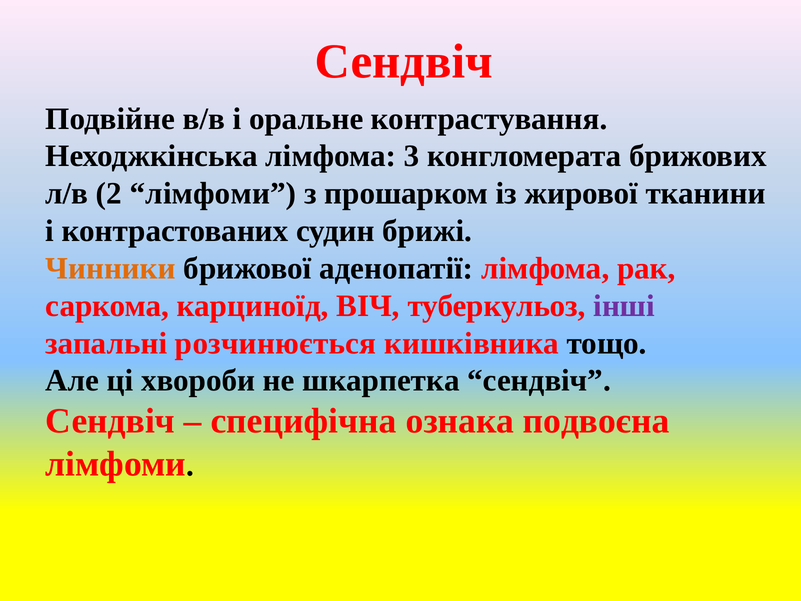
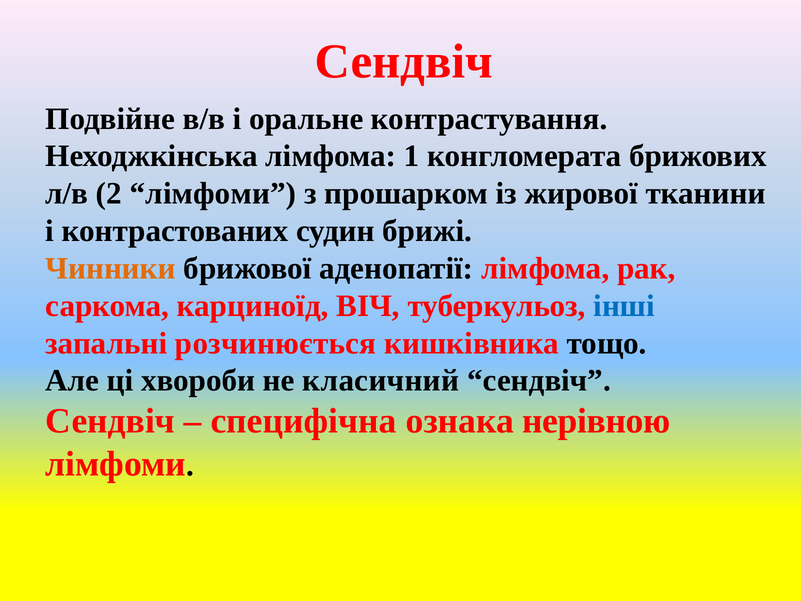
3: 3 -> 1 (412, 156)
інші colour: purple -> blue (624, 306)
шкарпетка: шкарпетка -> класичний (381, 380)
подвоєна: подвоєна -> нерівною (596, 421)
